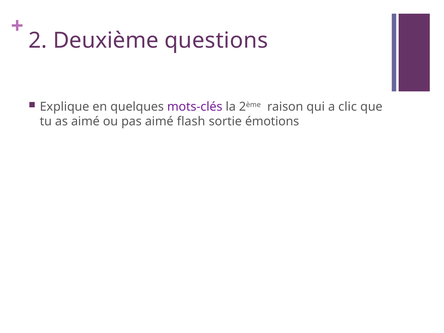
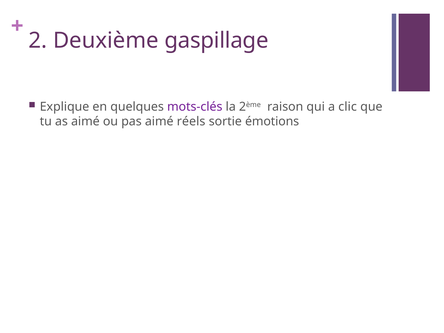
questions: questions -> gaspillage (216, 41)
flash: flash -> réels (191, 121)
